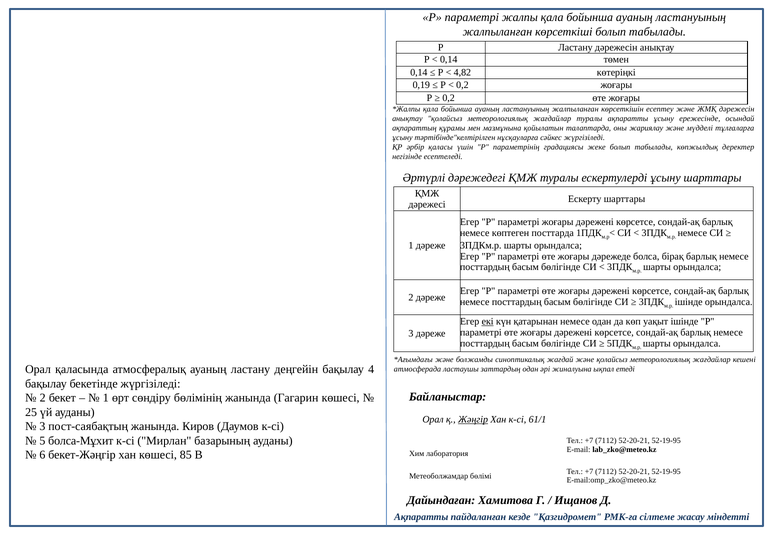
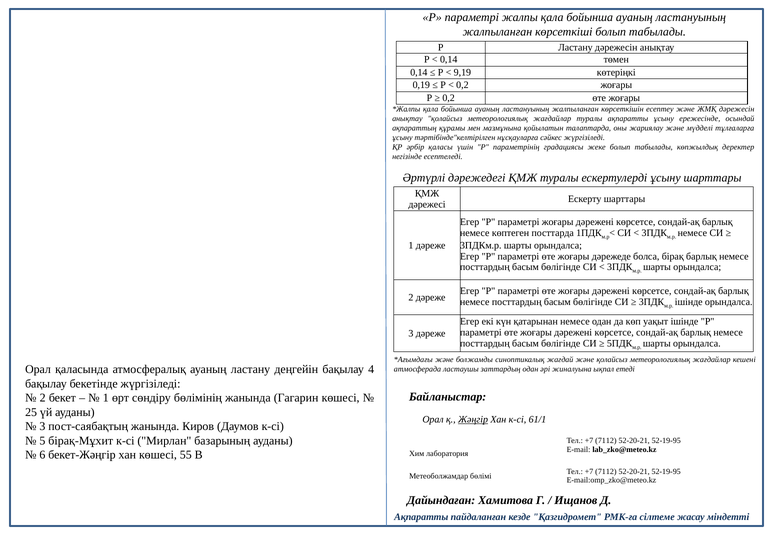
4,82: 4,82 -> 9,19 (462, 72)
екі underline: present -> none (488, 322)
болса-Мұхит: болса-Мұхит -> бірақ-Мұхит (81, 441)
85: 85 -> 55 (186, 455)
